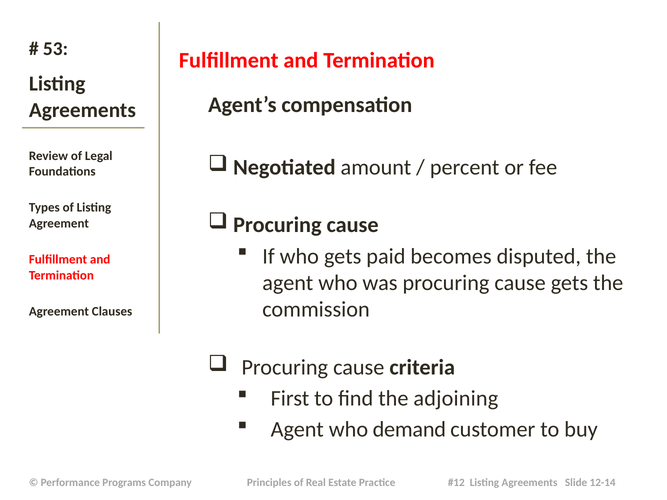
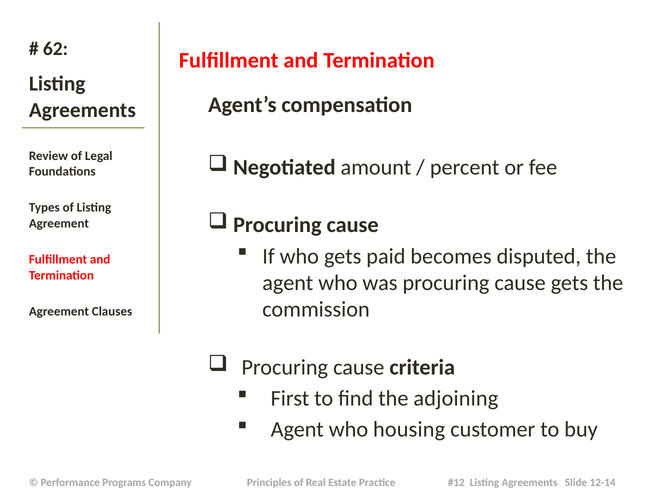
53: 53 -> 62 (55, 49)
demand: demand -> housing (409, 430)
